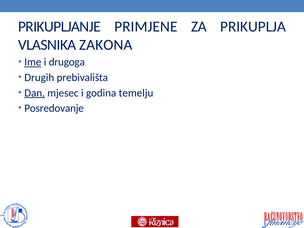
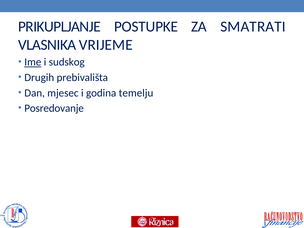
PRIMJENE: PRIMJENE -> POSTUPKE (146, 27)
PRIKUPLJA: PRIKUPLJA -> SMATRATI (253, 27)
ZAKONA: ZAKONA -> VRIJEME (106, 45)
drugoga: drugoga -> sudskog (67, 62)
Dan underline: present -> none (35, 93)
